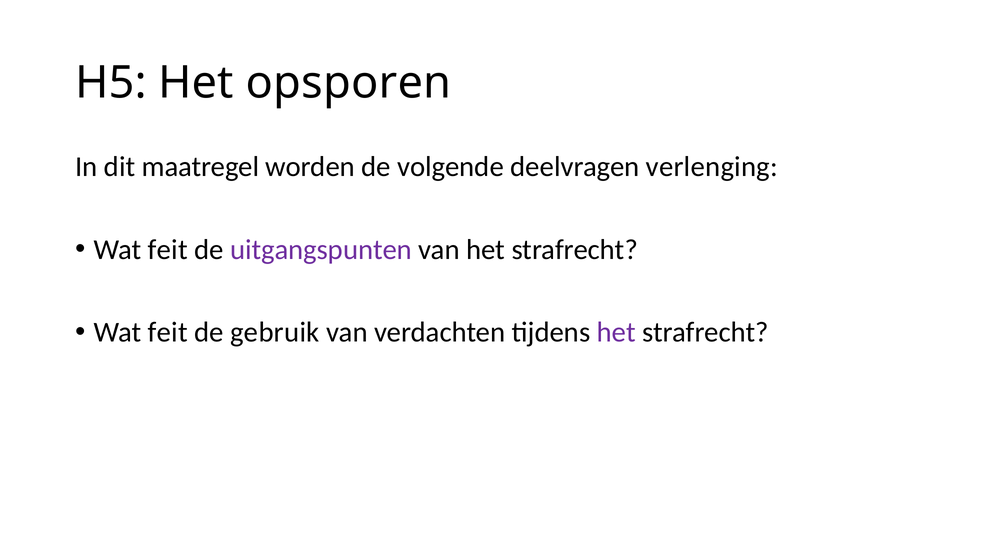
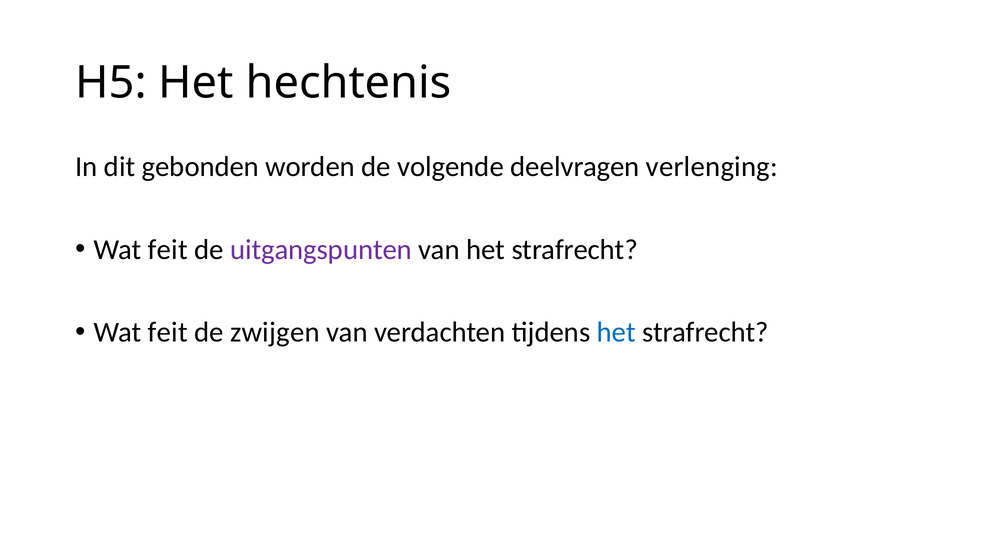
opsporen: opsporen -> hechtenis (349, 83)
maatregel: maatregel -> gebonden (200, 167)
gebruik: gebruik -> zwijgen (275, 332)
het colour: purple -> blue (616, 332)
